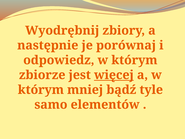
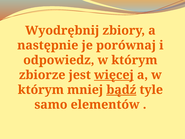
bądź underline: none -> present (121, 90)
